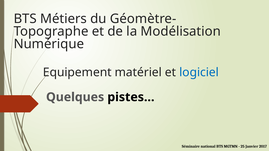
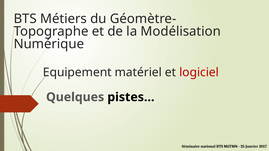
logiciel colour: blue -> red (199, 72)
